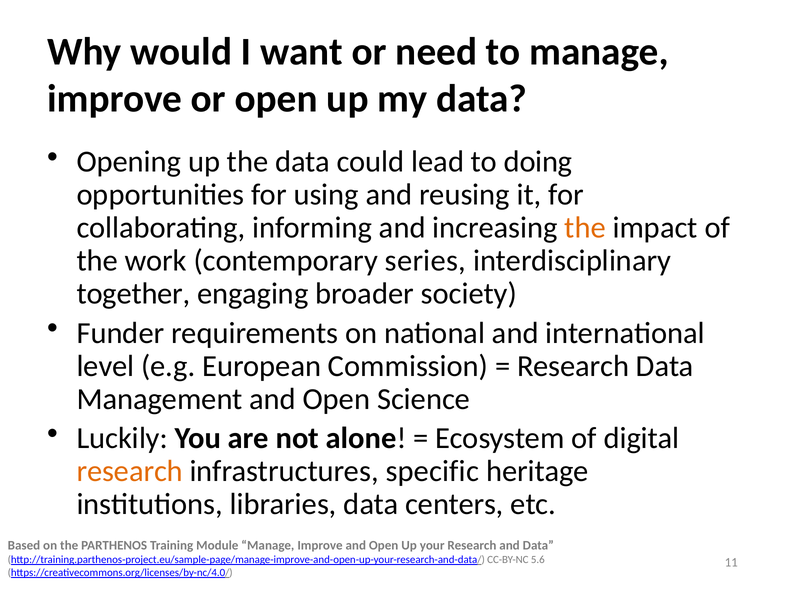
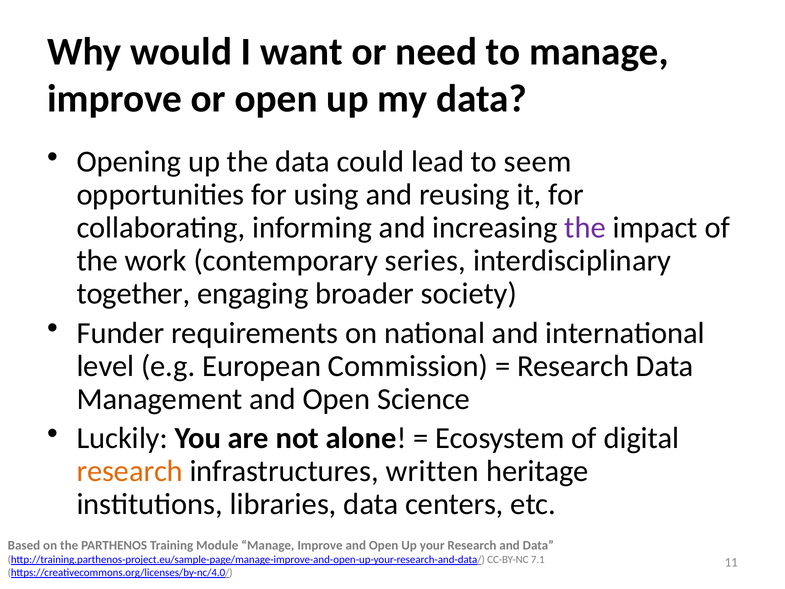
doing: doing -> seem (538, 162)
the colour: orange -> purple (585, 228)
specific: specific -> written (432, 471)
5.6: 5.6 -> 7.1 (538, 559)
